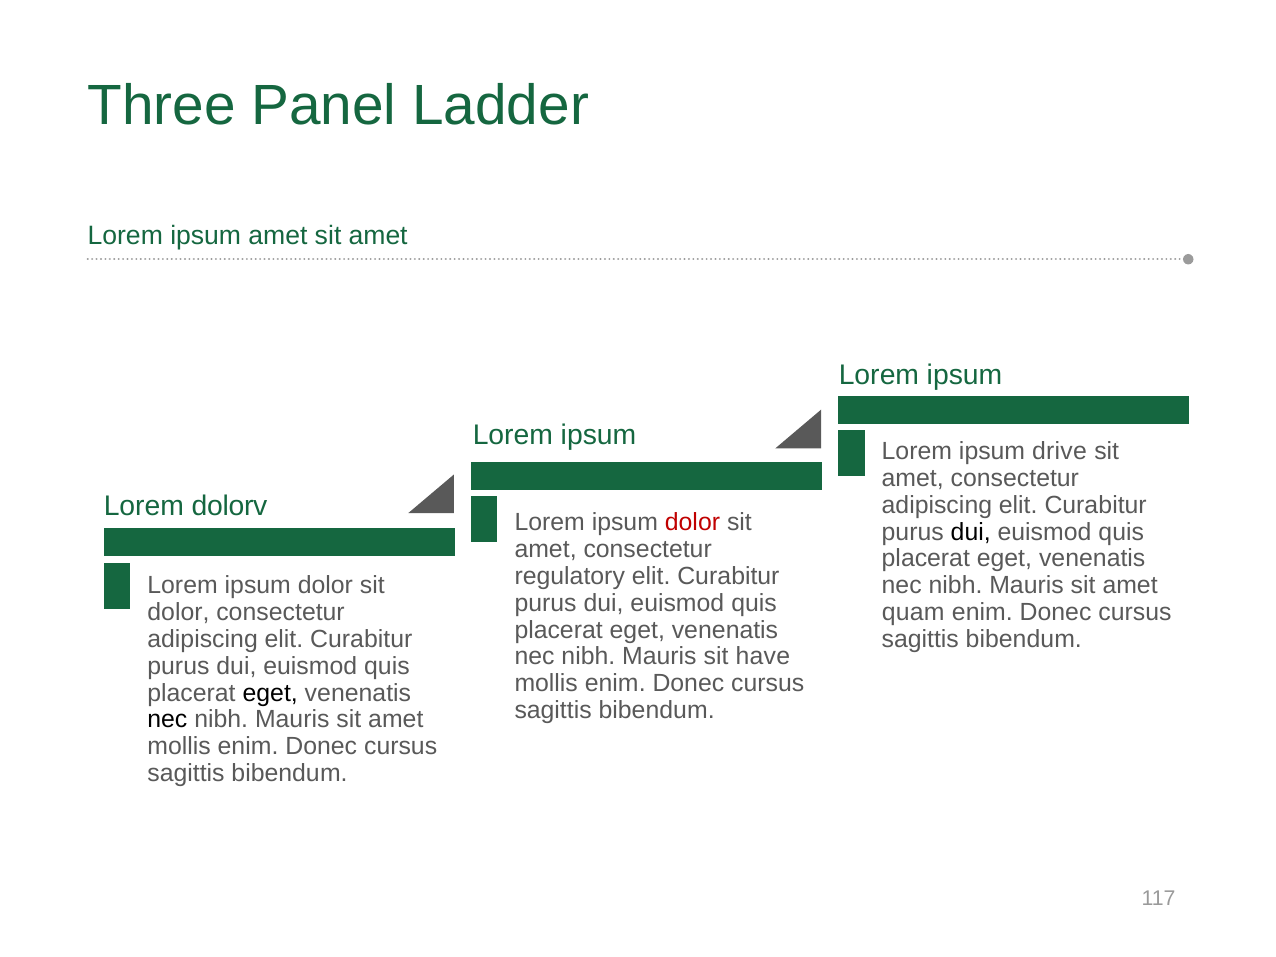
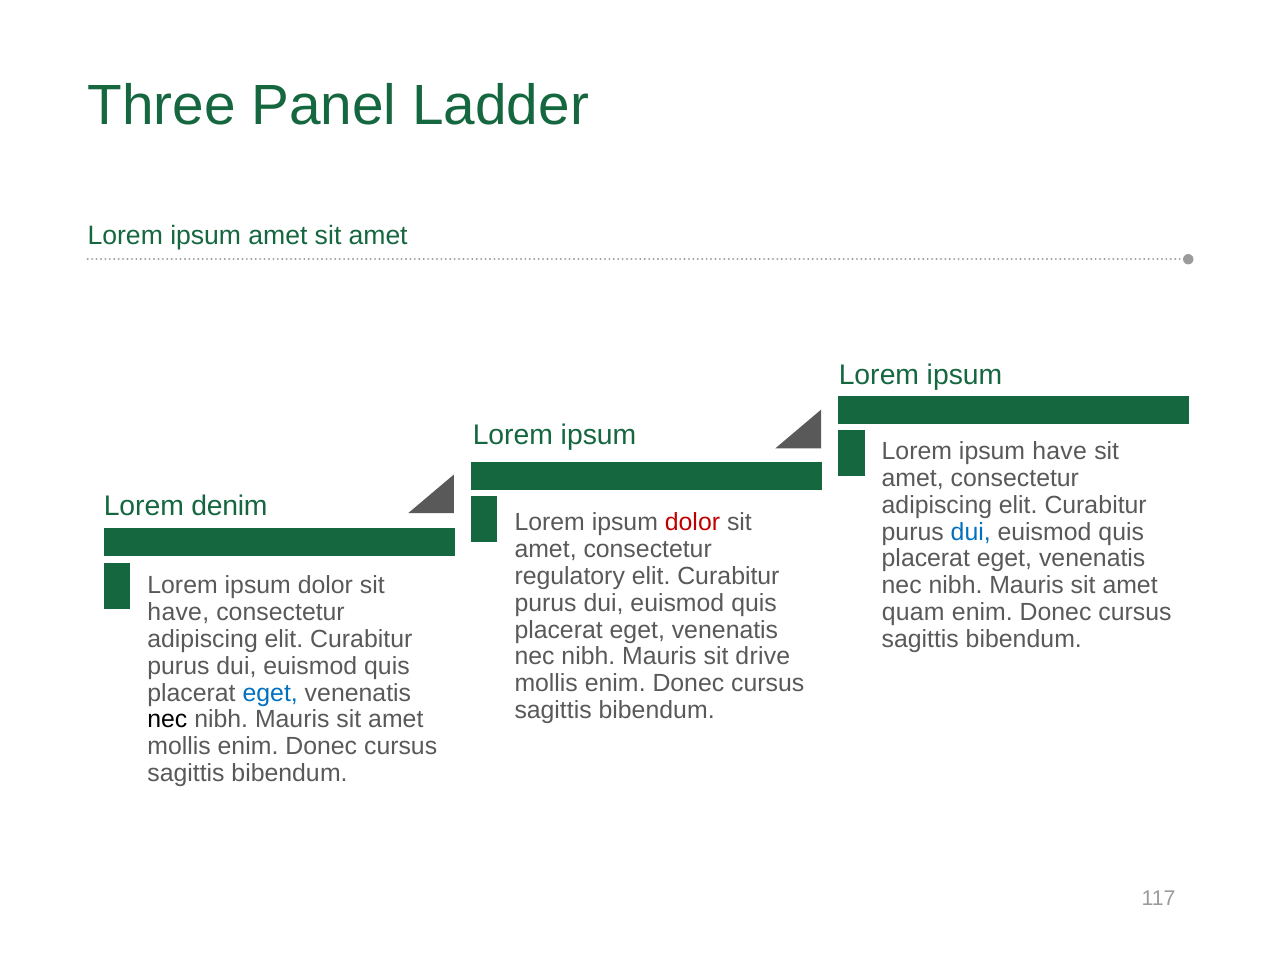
ipsum drive: drive -> have (1060, 451)
dolorv: dolorv -> denim (229, 506)
dui colour: black -> blue (971, 532)
dolor: dolor -> have (178, 612)
have: have -> drive (763, 657)
eget colour: black -> blue (270, 693)
